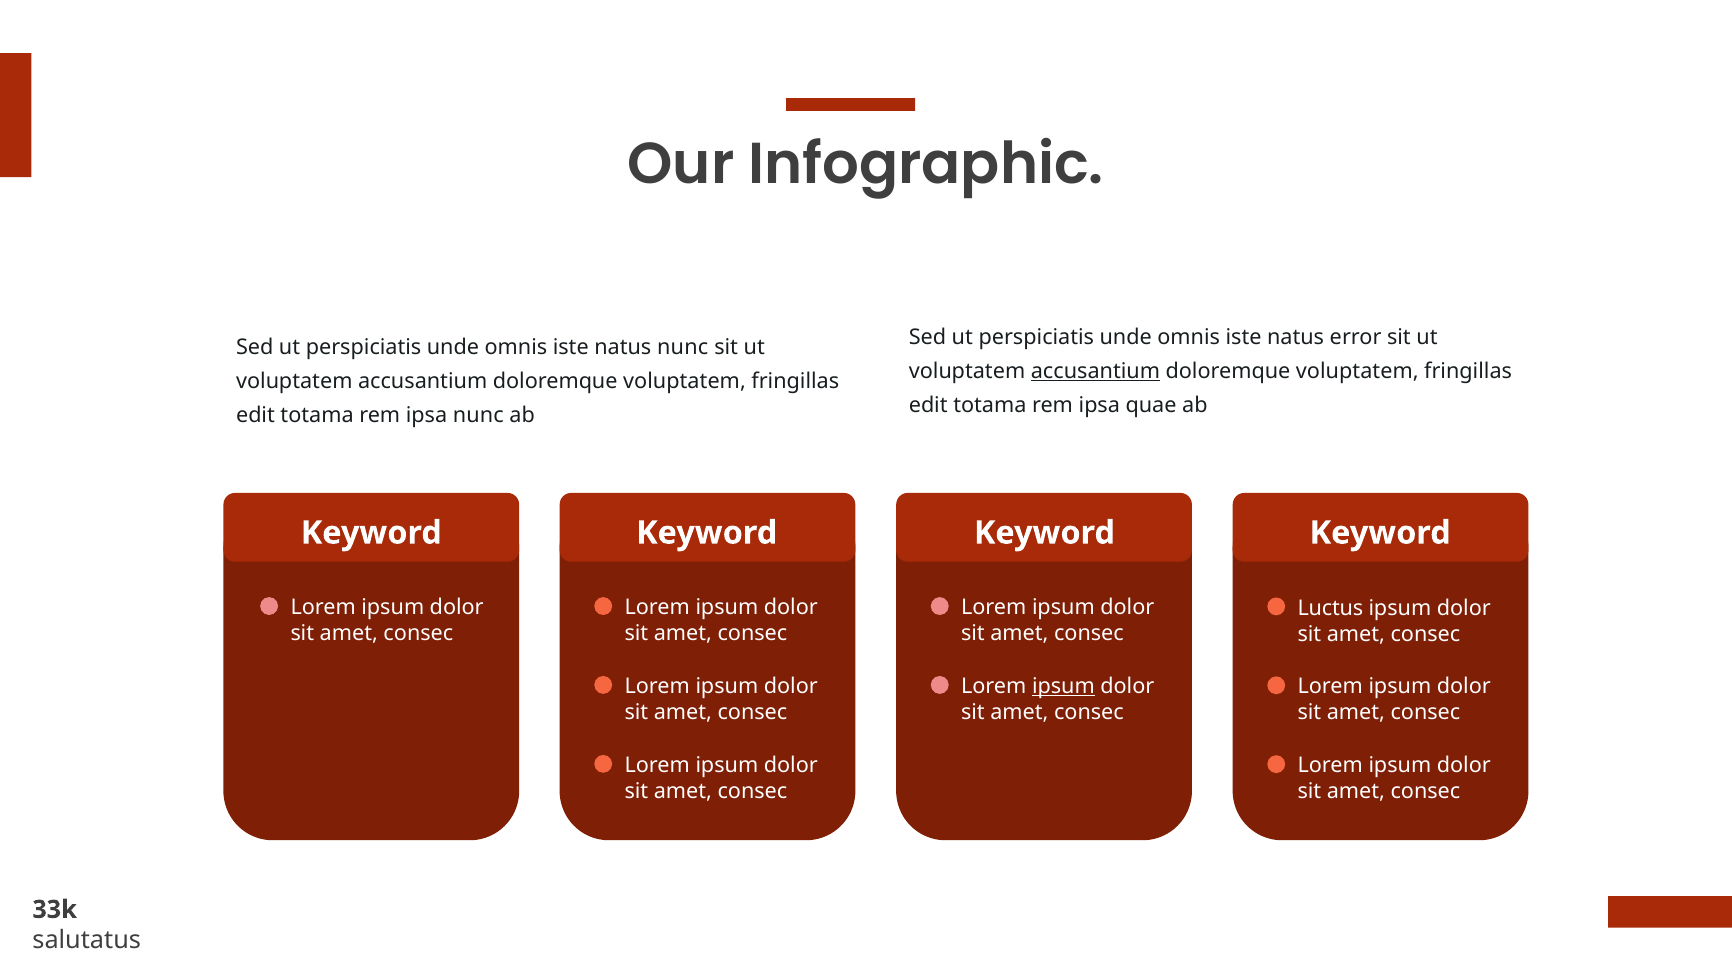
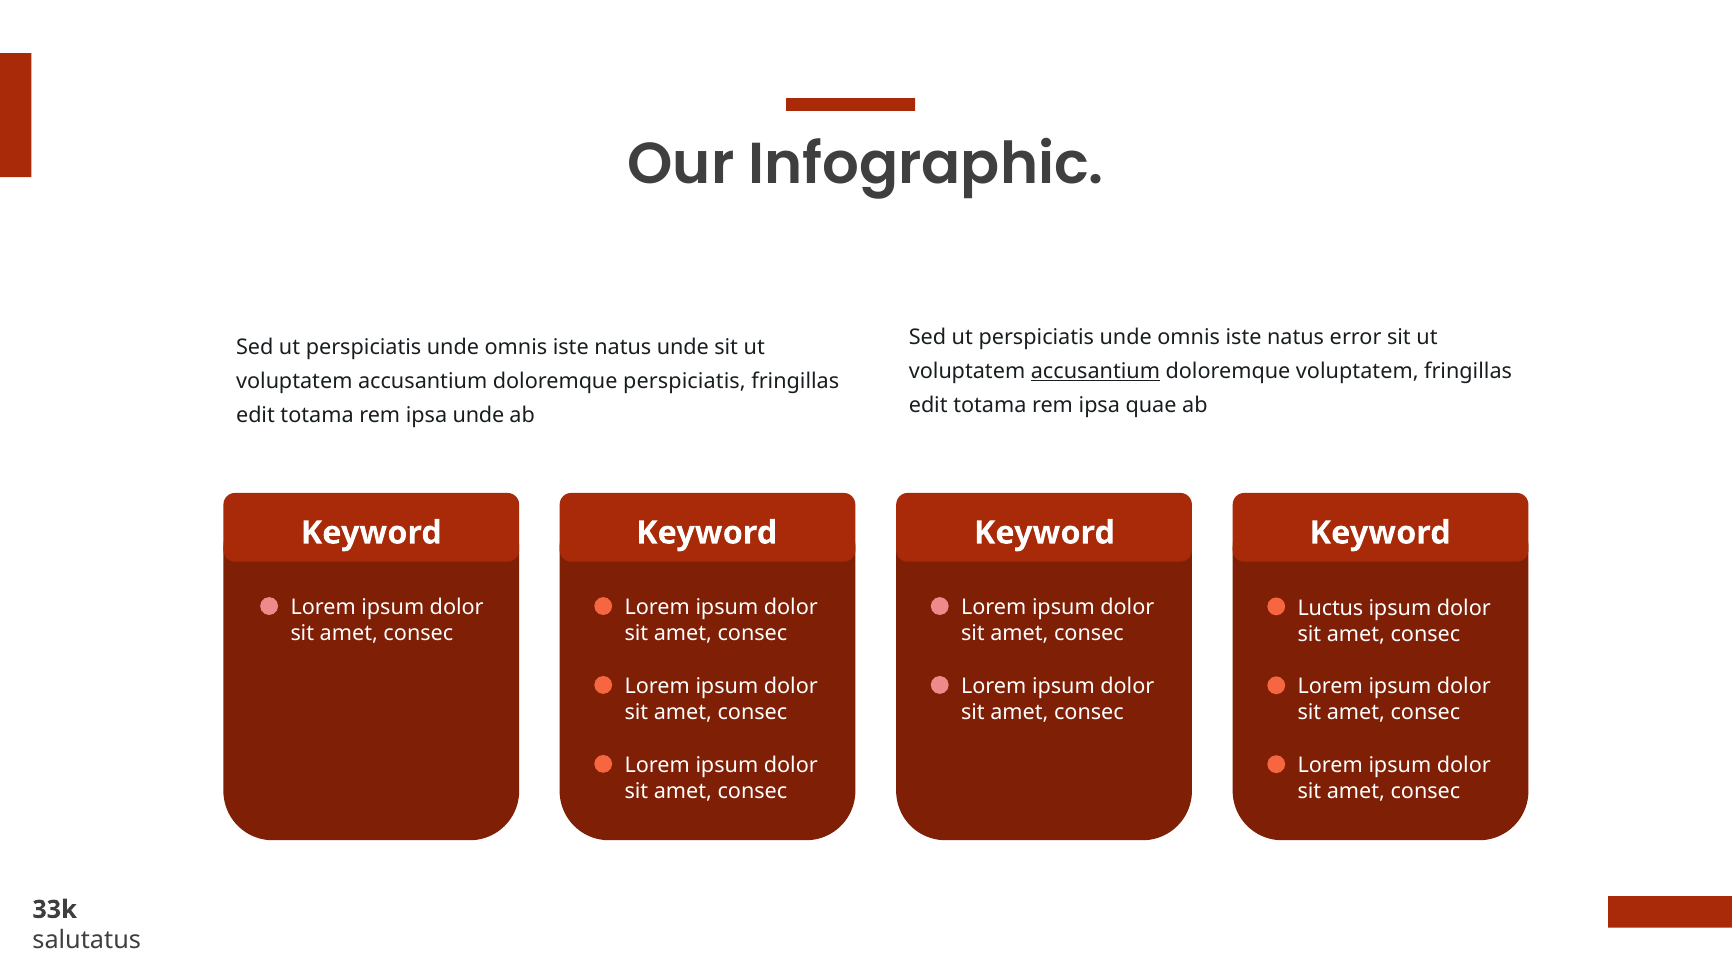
natus nunc: nunc -> unde (683, 348)
voluptatem: voluptatem -> perspiciatis (684, 382)
ipsa nunc: nunc -> unde (478, 415)
ipsum underline: present -> none (1063, 687)
